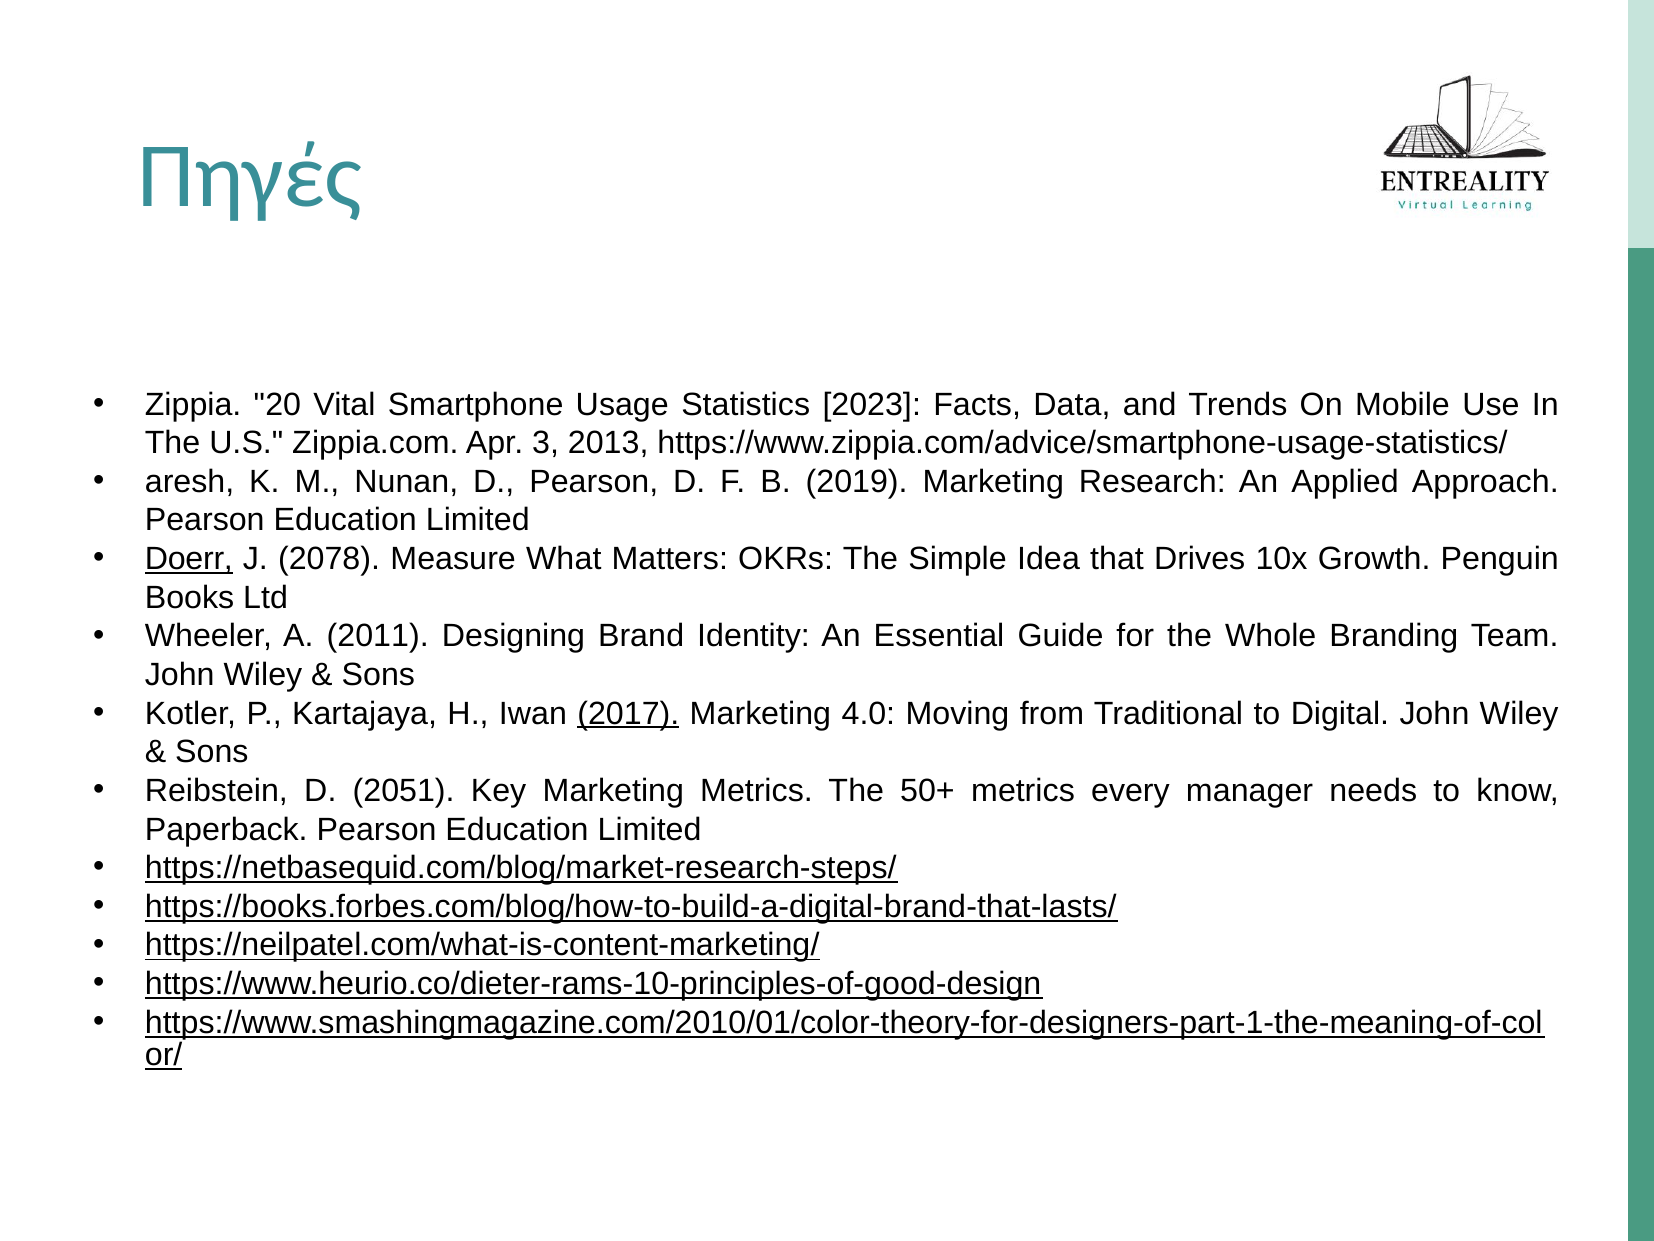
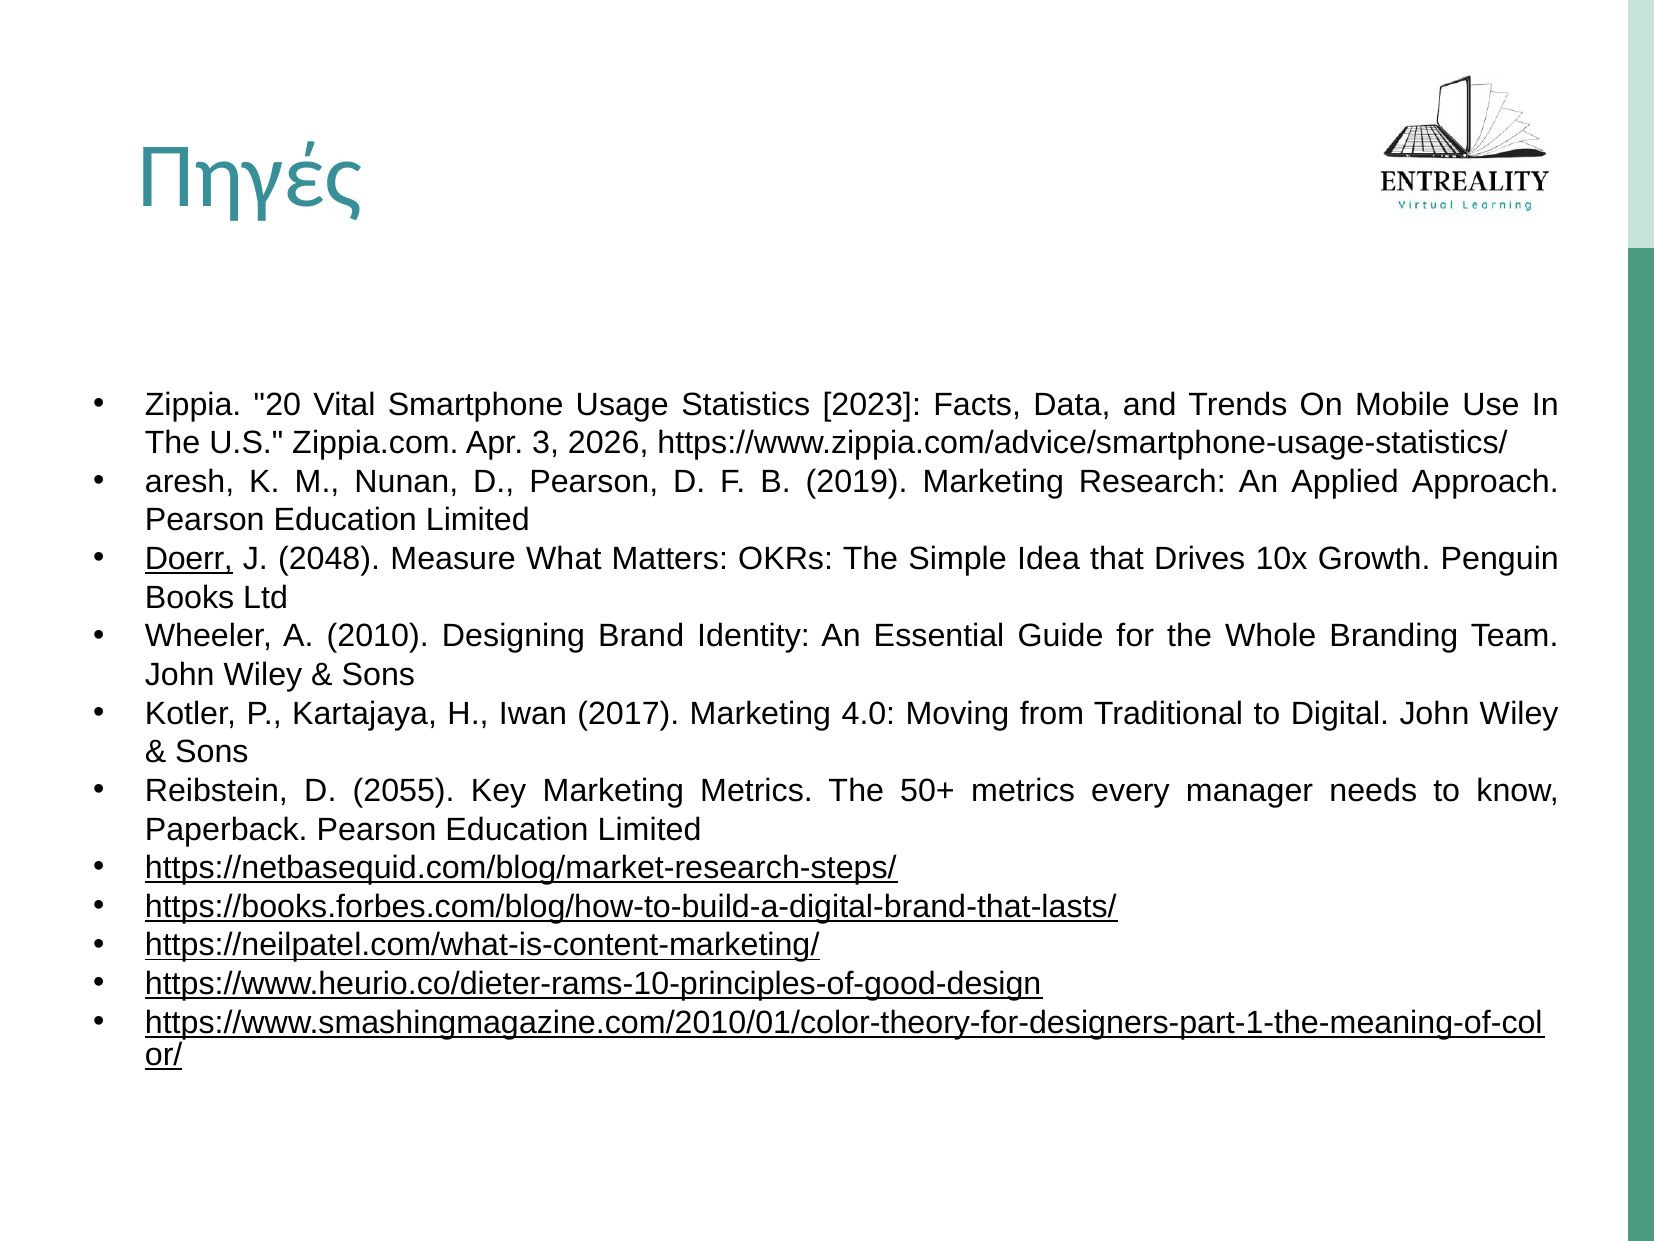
2013: 2013 -> 2026 (608, 443)
2078: 2078 -> 2048 (329, 559)
2011: 2011 -> 2010 (378, 636)
2017 underline: present -> none (628, 713)
2051: 2051 -> 2055 (404, 790)
